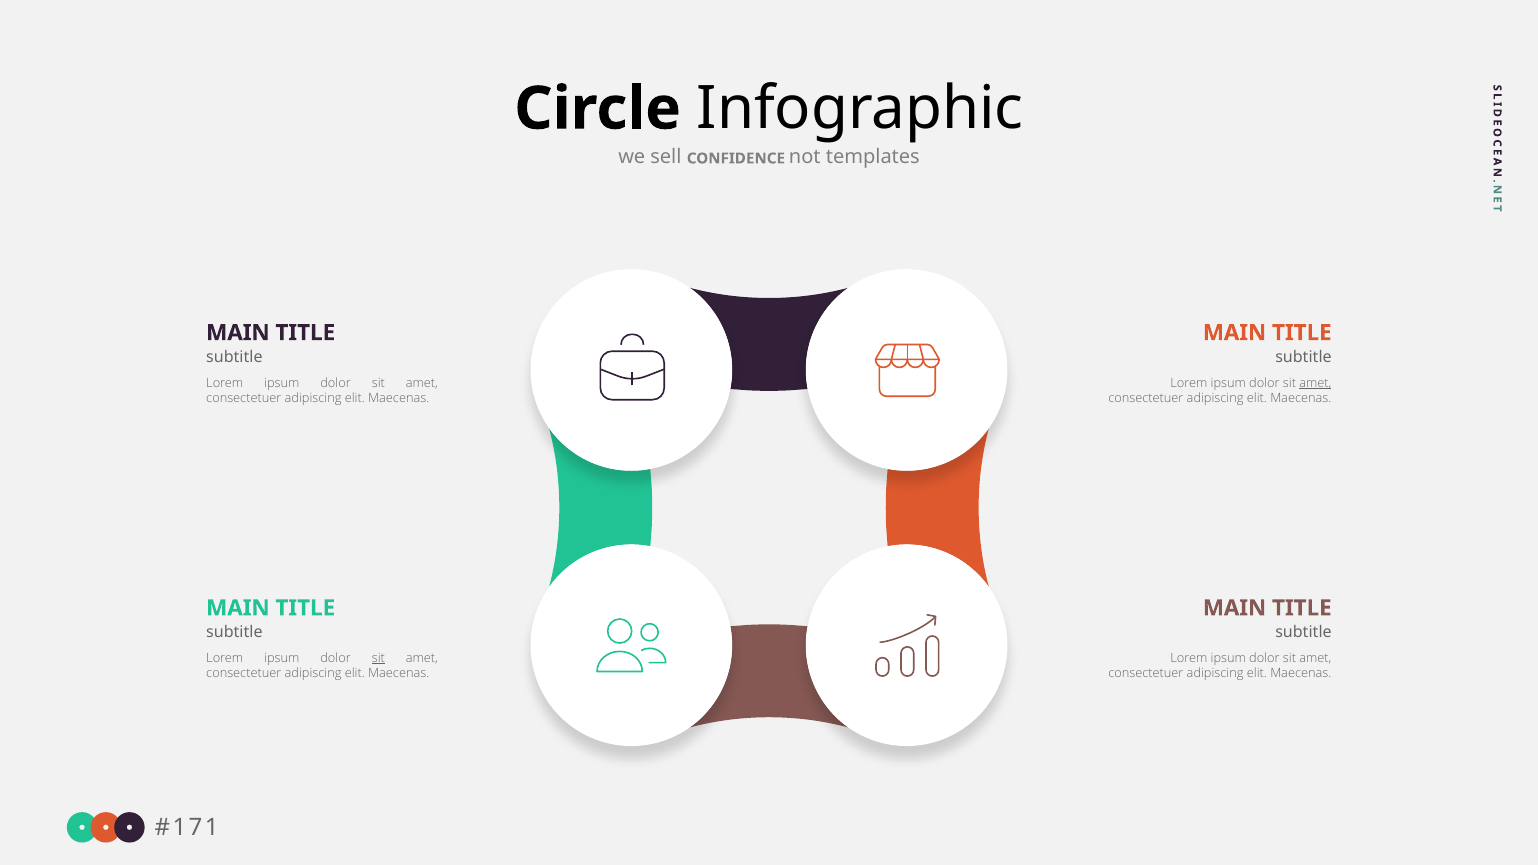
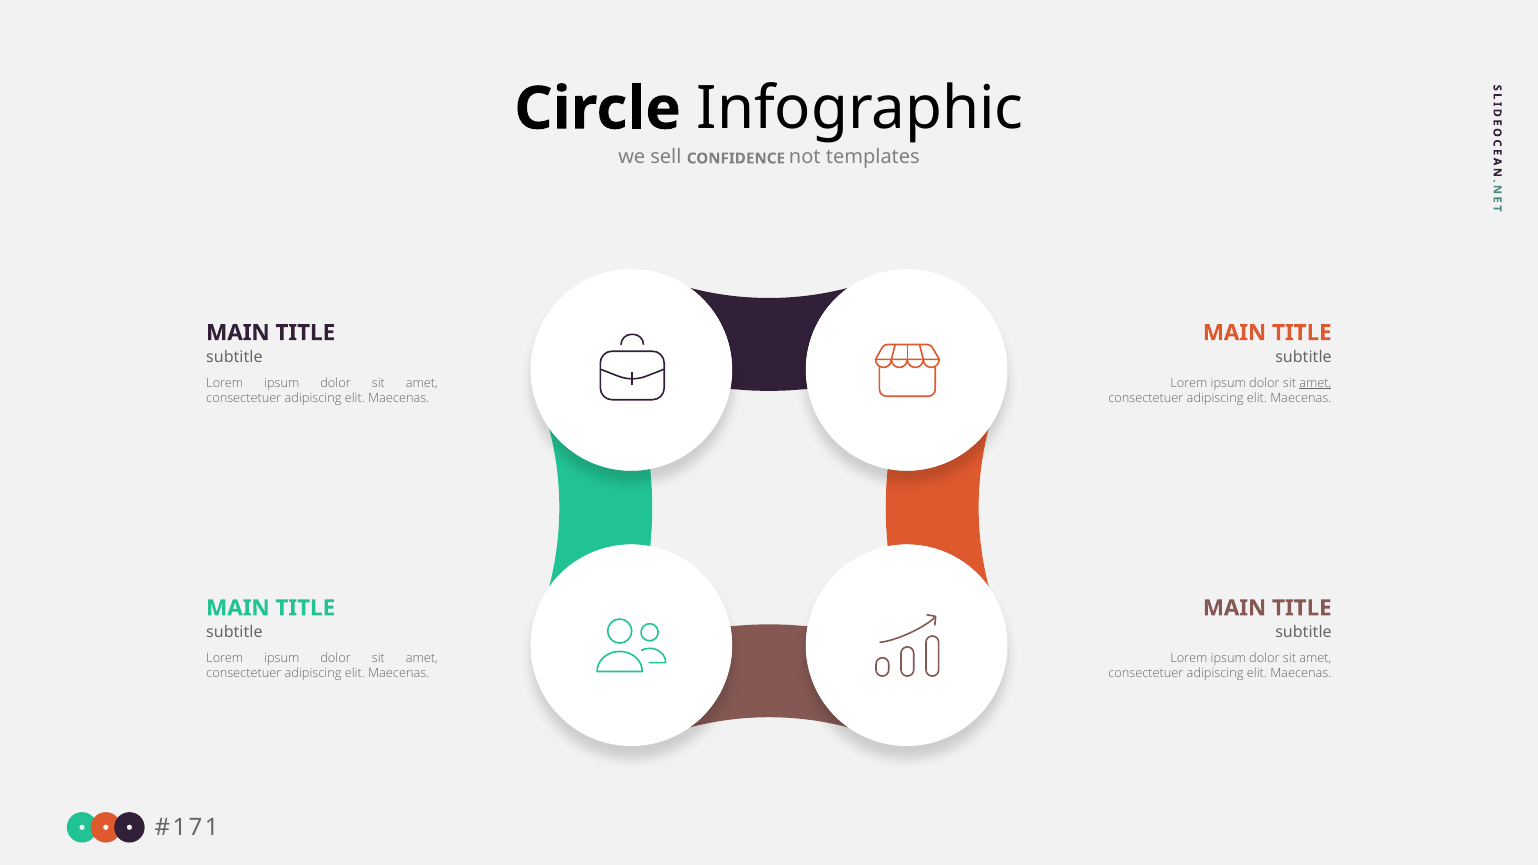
sit underline: present -> none (378, 658)
